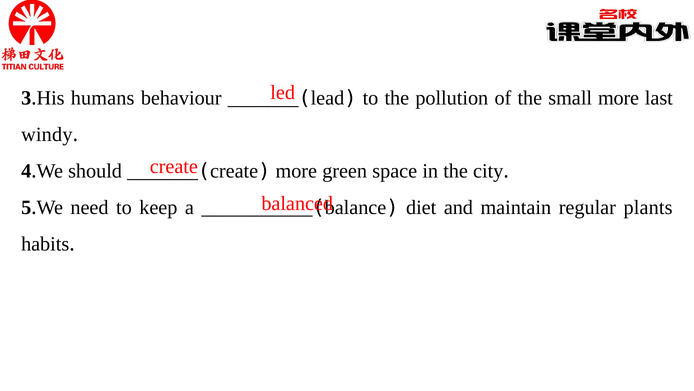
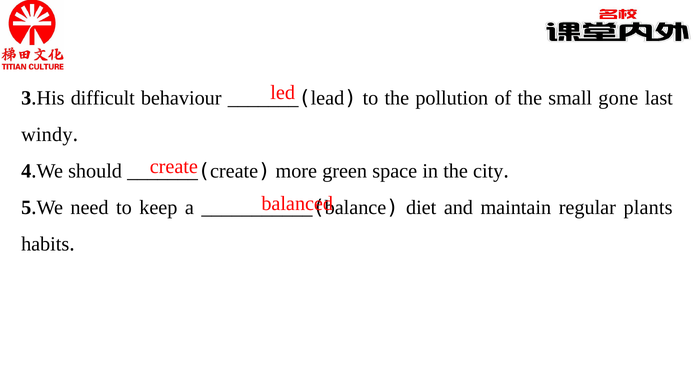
humans: humans -> difficult (103, 98)
small more: more -> gone (618, 98)
